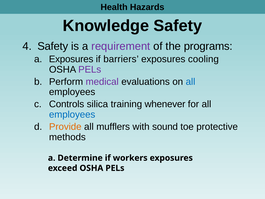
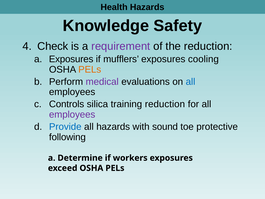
Safety: Safety -> Check (53, 46)
the programs: programs -> reduction (208, 46)
barriers: barriers -> mufflers (121, 59)
PELs colour: purple -> orange (90, 69)
training whenever: whenever -> reduction (165, 104)
employees colour: blue -> purple (72, 114)
Provide colour: orange -> blue (65, 127)
all mufflers: mufflers -> hazards (113, 127)
methods: methods -> following (67, 137)
